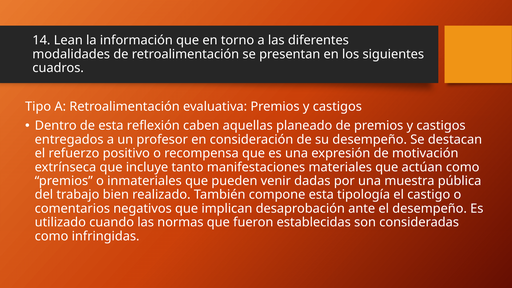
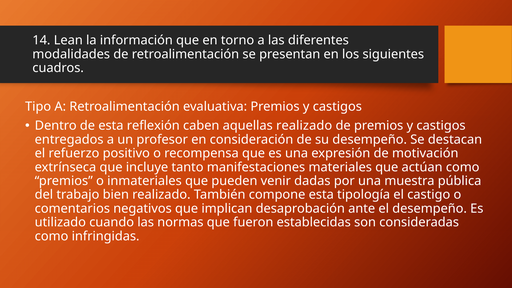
aquellas planeado: planeado -> realizado (304, 126)
